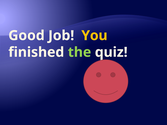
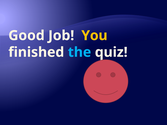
the colour: light green -> light blue (80, 52)
